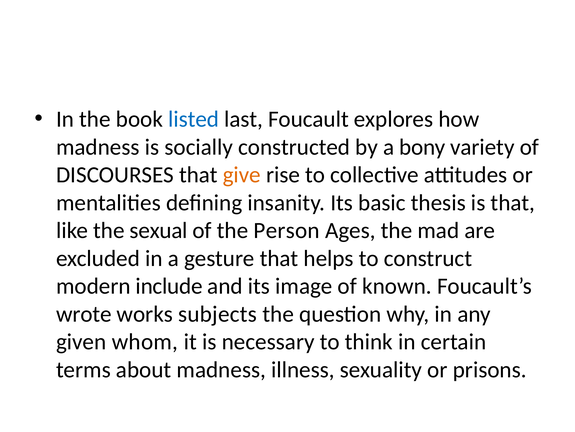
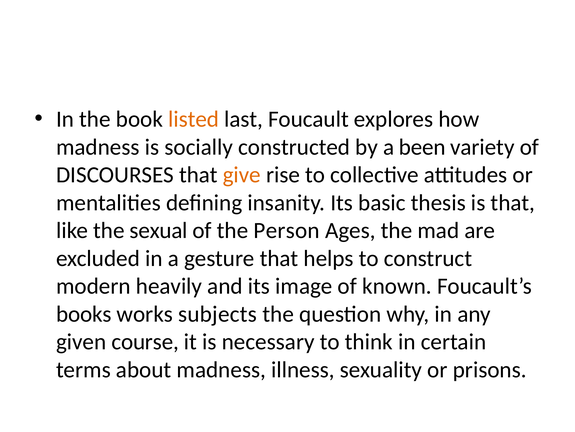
listed colour: blue -> orange (194, 119)
bony: bony -> been (422, 147)
include: include -> heavily (169, 286)
wrote: wrote -> books (84, 314)
whom: whom -> course (145, 341)
